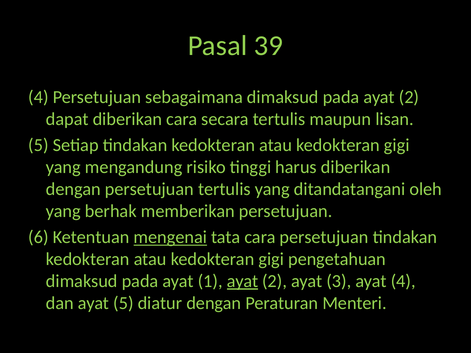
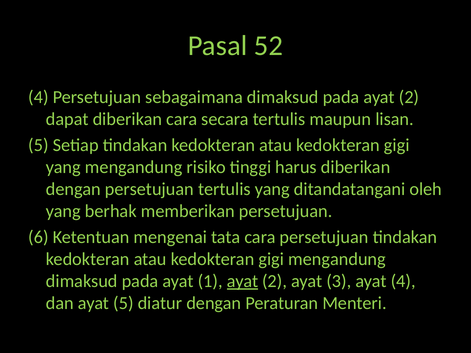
39: 39 -> 52 (268, 46)
mengenai underline: present -> none (170, 237)
gigi pengetahuan: pengetahuan -> mengandung (337, 259)
